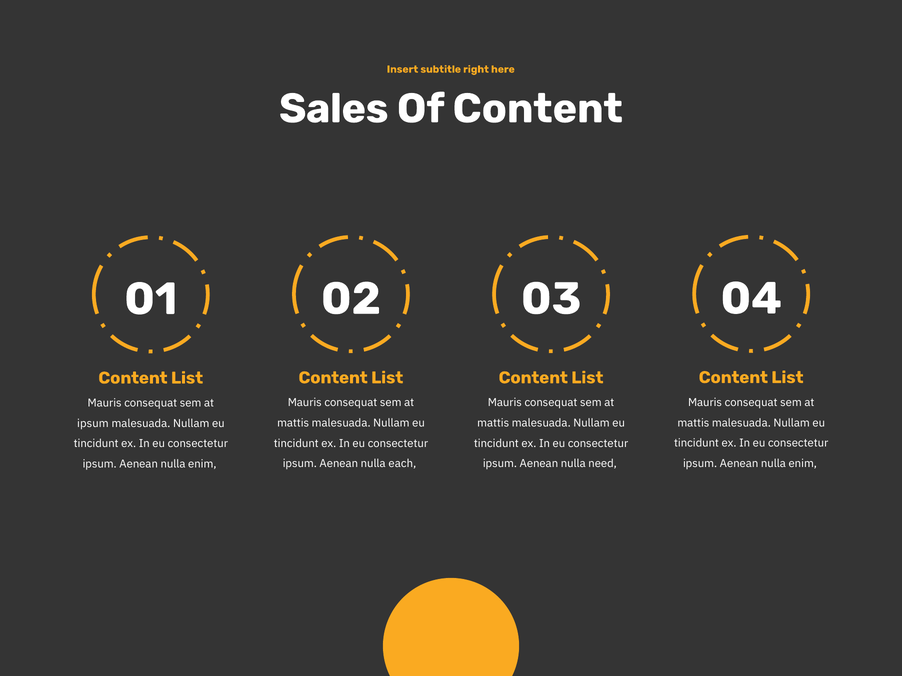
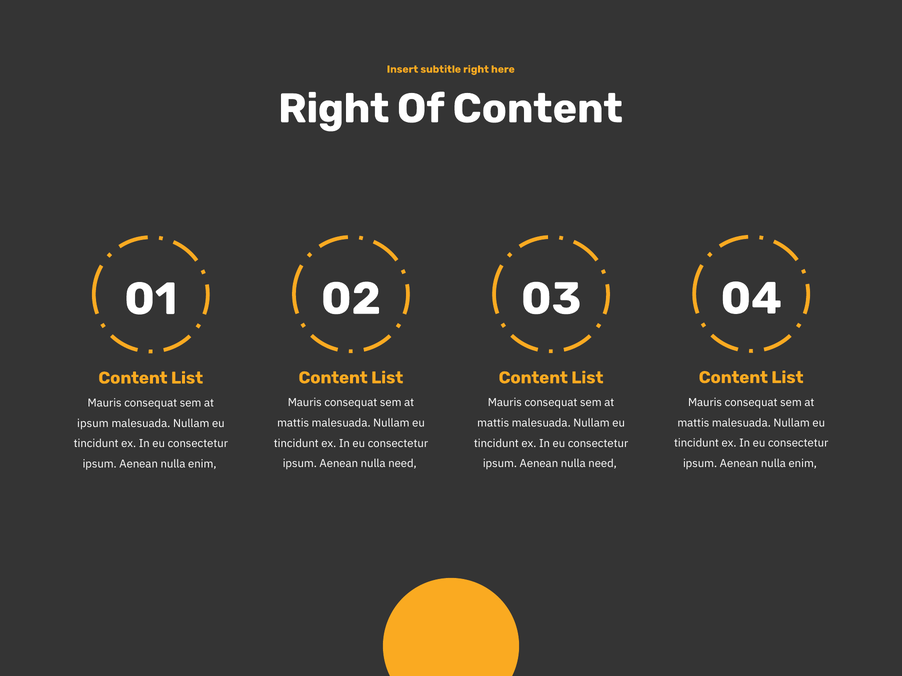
Sales: Sales -> Right (334, 109)
each: each -> need (402, 464)
